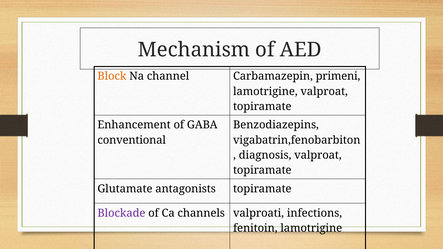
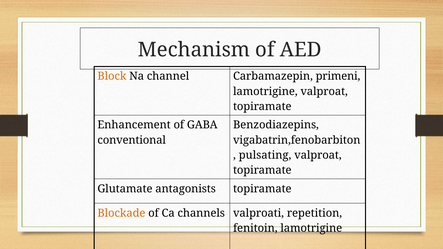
diagnosis: diagnosis -> pulsating (265, 155)
Blockade colour: purple -> orange (121, 213)
infections: infections -> repetition (314, 213)
